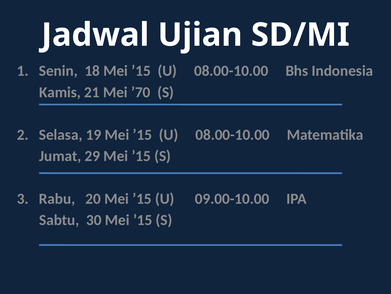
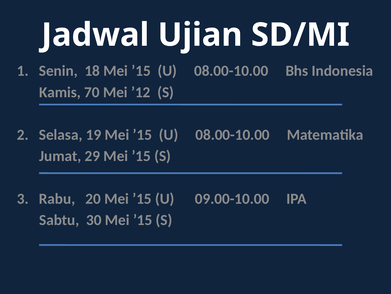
21: 21 -> 70 (92, 92)
’70: ’70 -> ’12 (141, 92)
